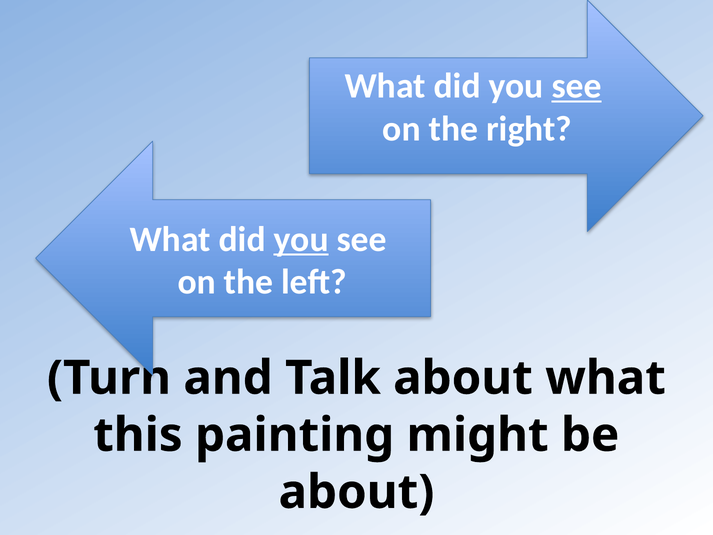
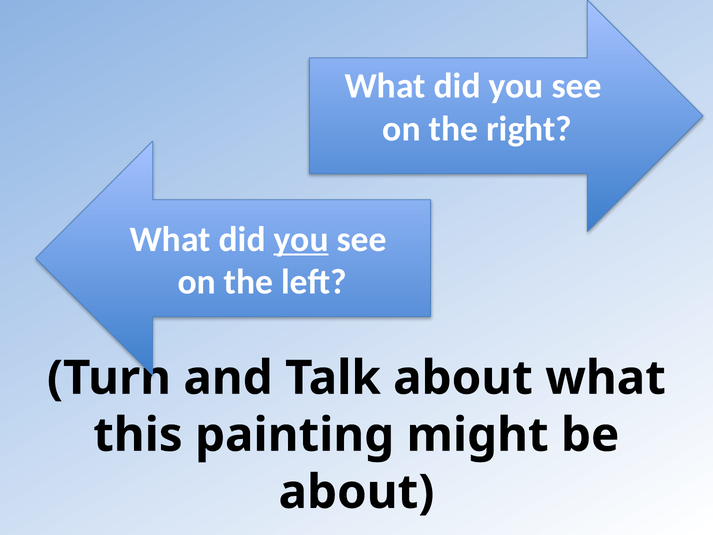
see underline: present -> none (577, 86)
